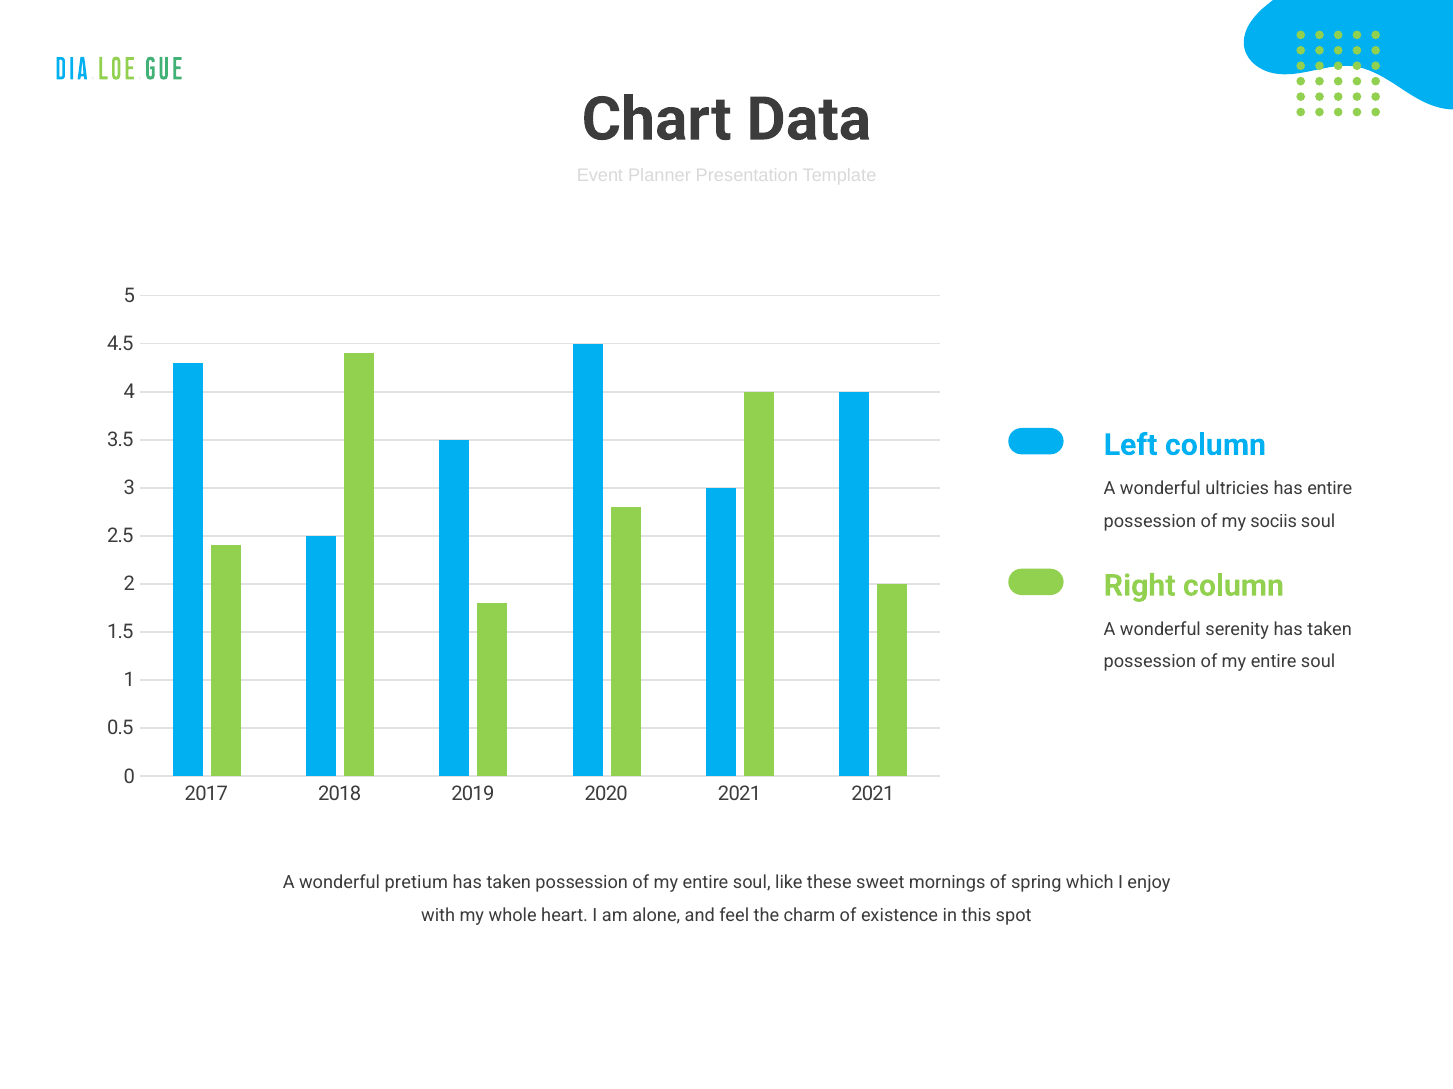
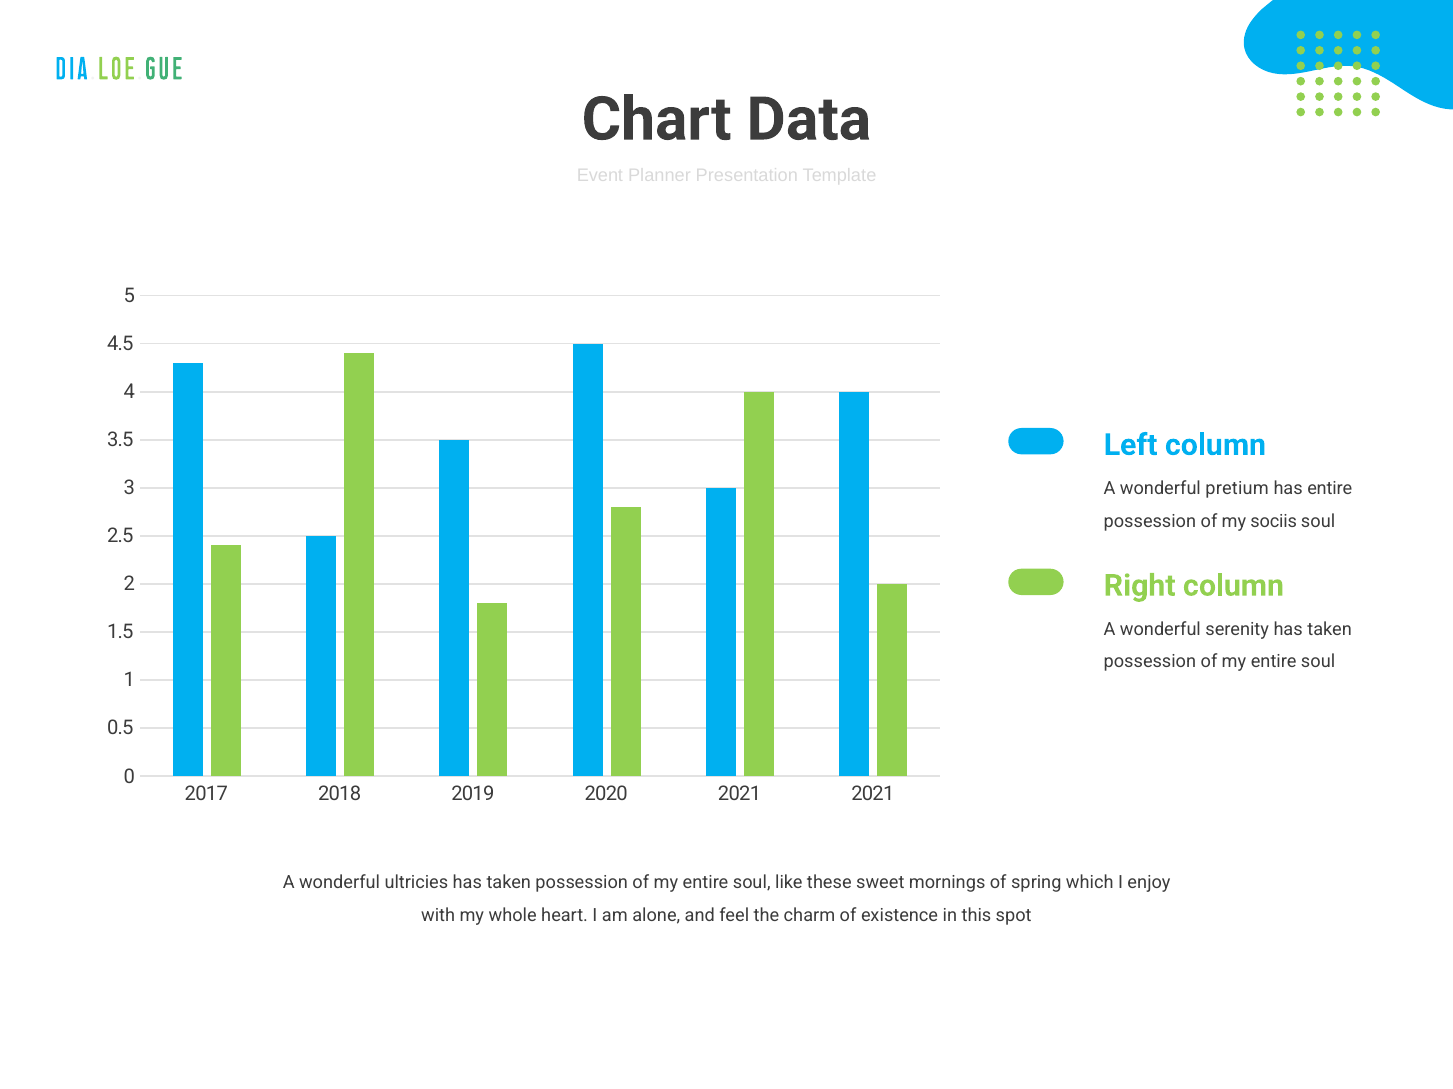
ultricies: ultricies -> pretium (1237, 489)
pretium: pretium -> ultricies (416, 884)
